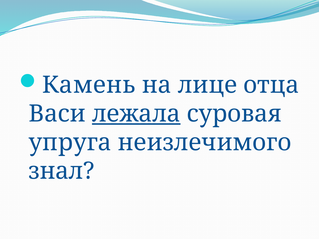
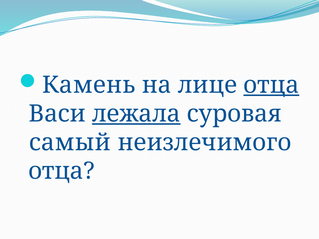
отца underline: none -> present (271, 85)
упруга: упруга -> самый (70, 143)
знал: знал -> отца (61, 171)
